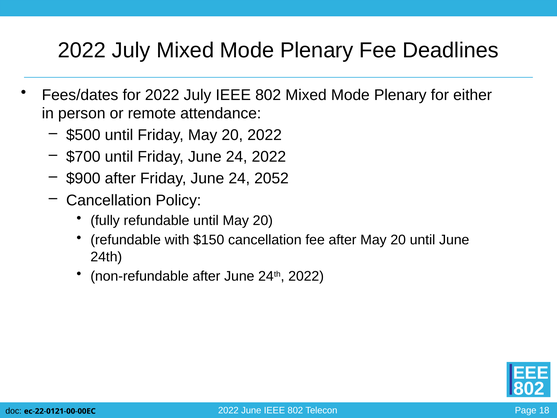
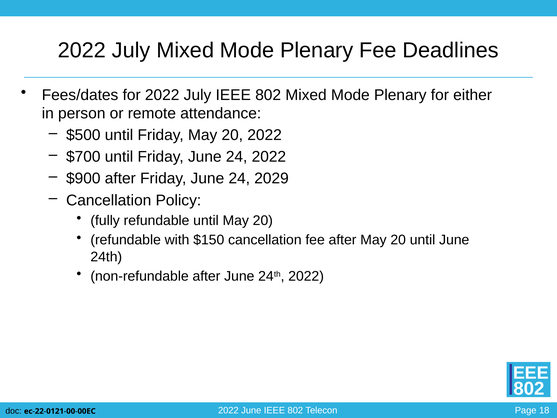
2052: 2052 -> 2029 (272, 178)
